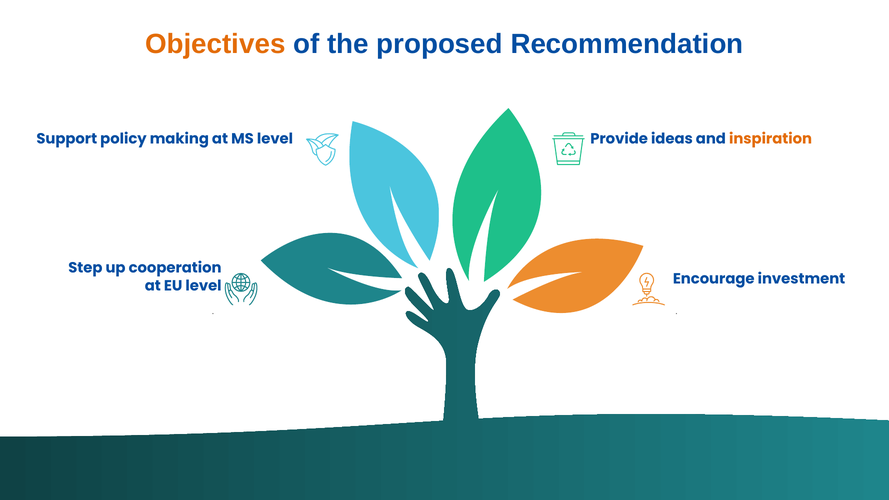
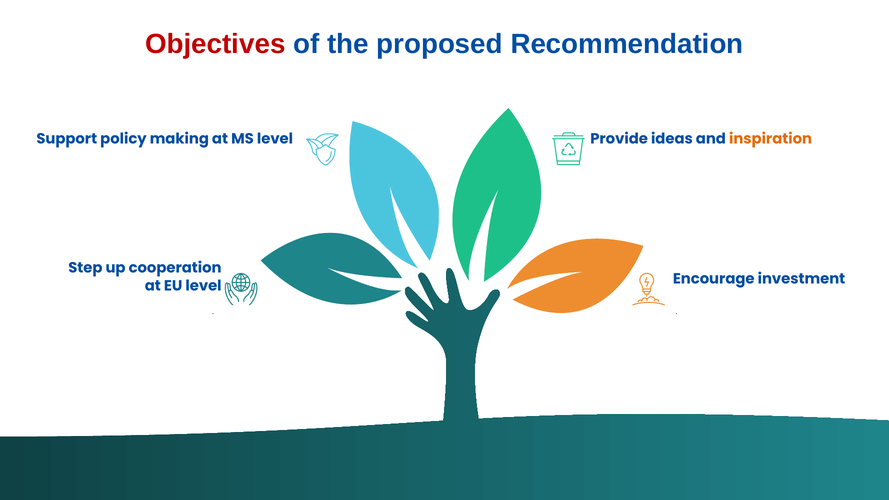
Objectives colour: orange -> red (215, 44)
